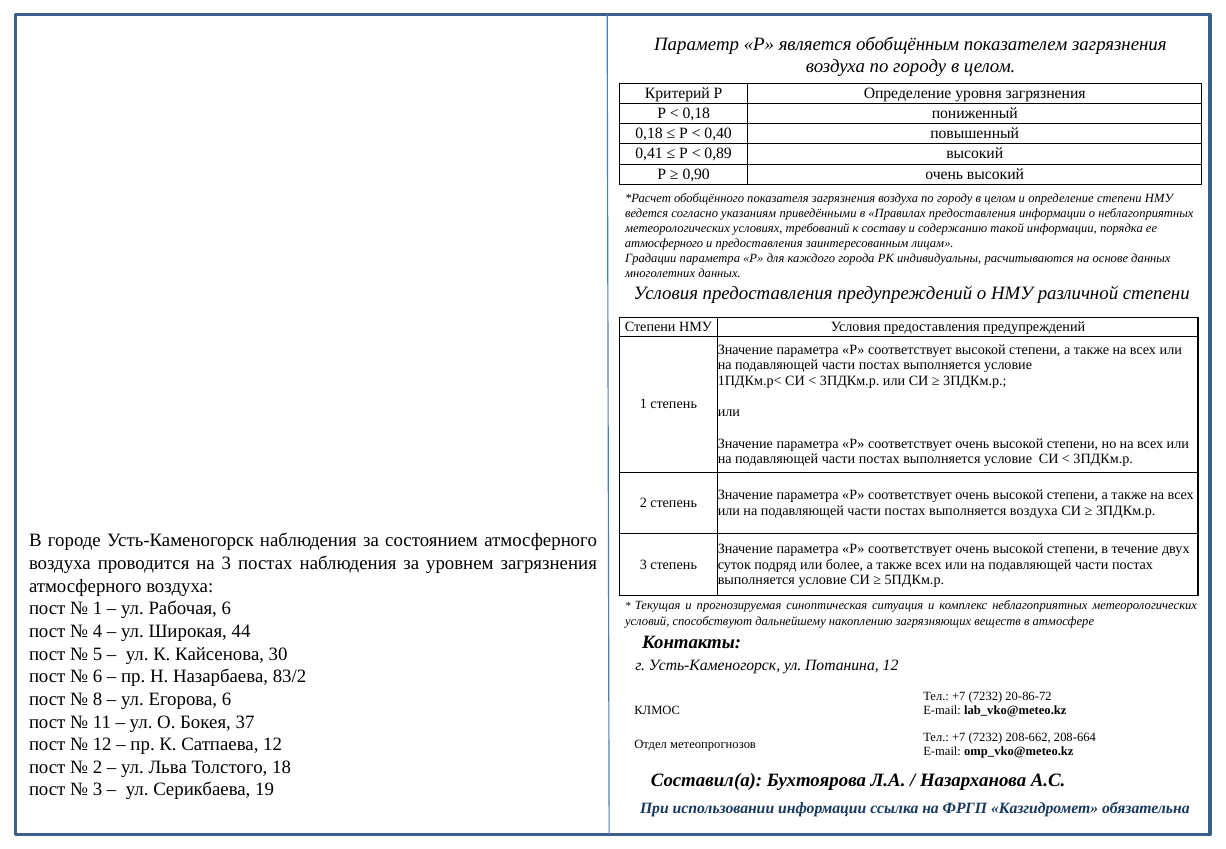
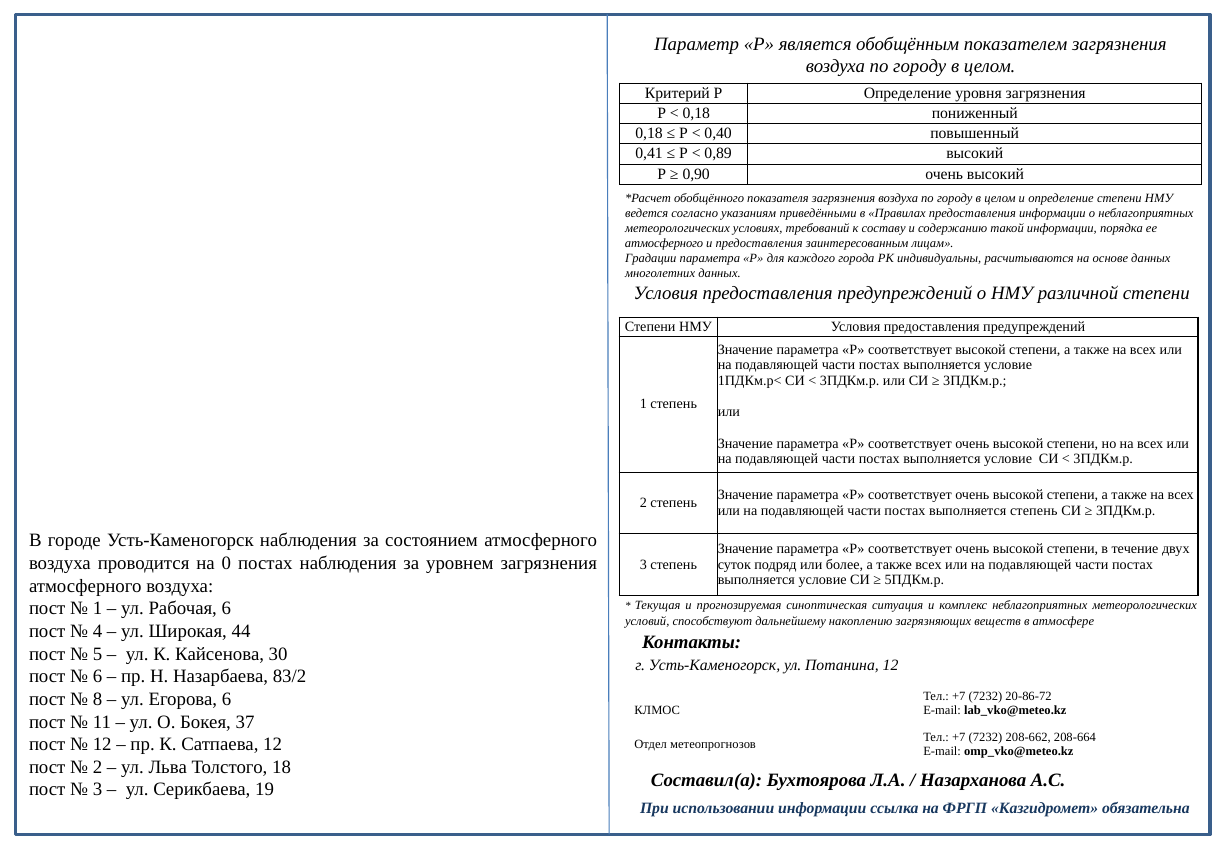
выполняется воздуха: воздуха -> степень (1034, 511)
на 3: 3 -> 0 (226, 563)
